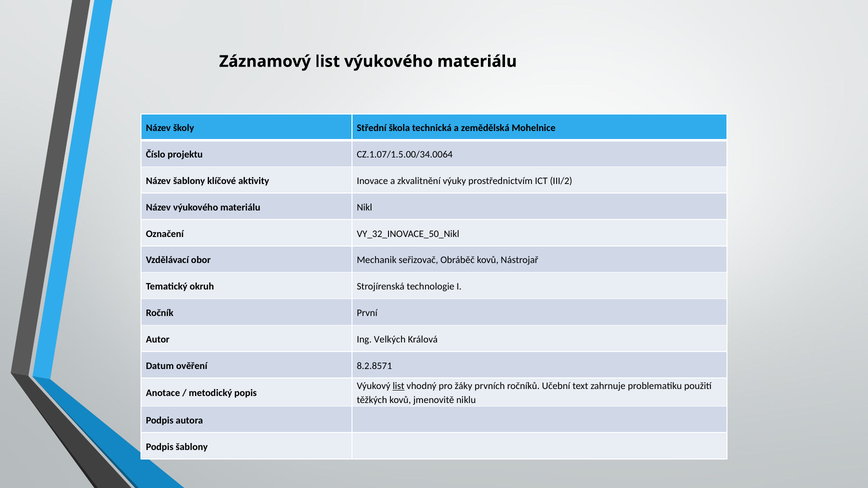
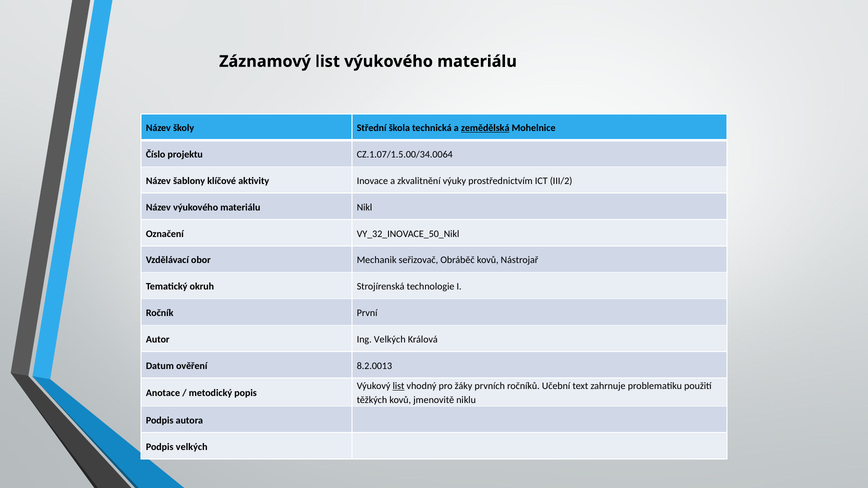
zemědělská underline: none -> present (485, 128)
8.2.8571: 8.2.8571 -> 8.2.0013 (374, 366)
Podpis šablony: šablony -> velkých (192, 447)
